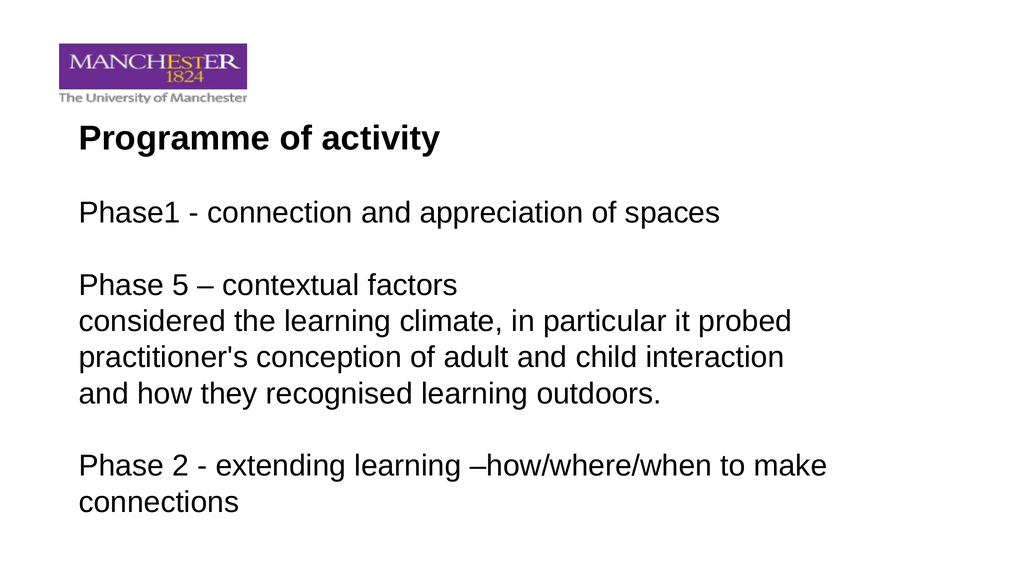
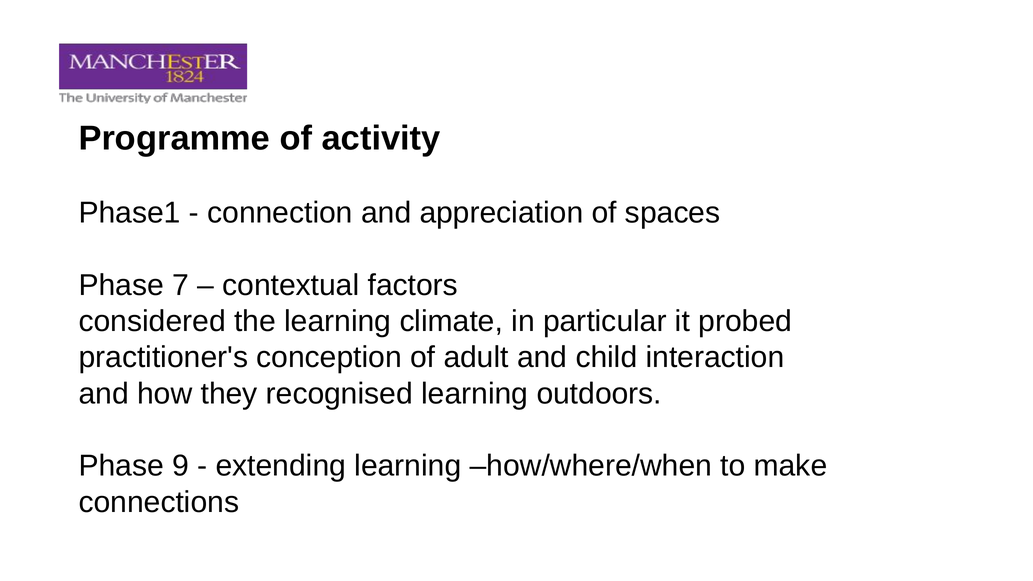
5: 5 -> 7 (181, 285)
2: 2 -> 9 (181, 466)
